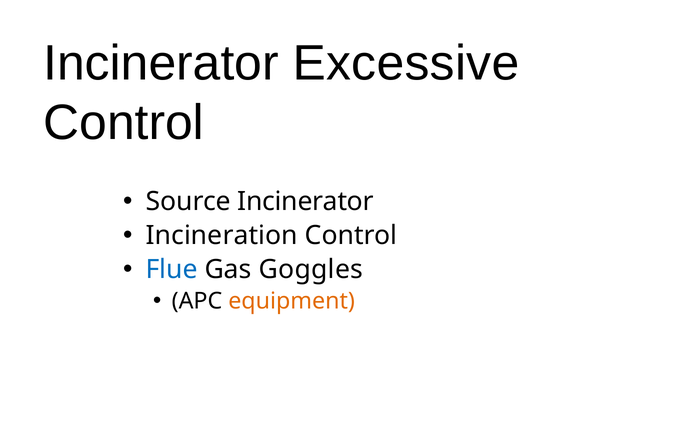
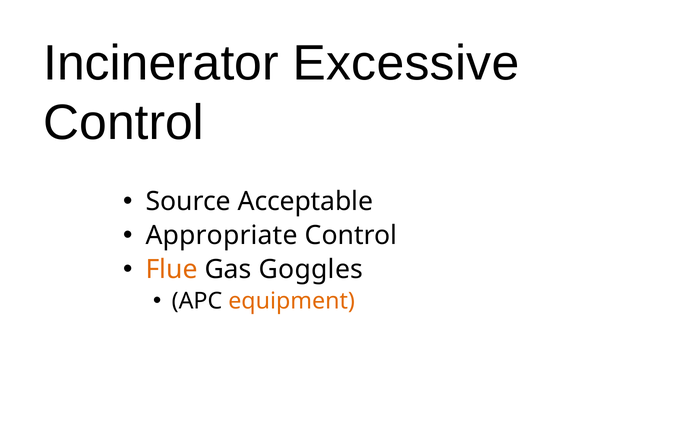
Source Incinerator: Incinerator -> Acceptable (305, 202)
Incineration: Incineration -> Appropriate (222, 236)
Flue colour: blue -> orange (172, 270)
